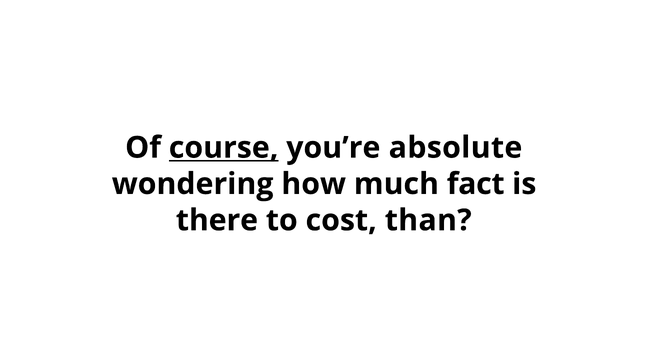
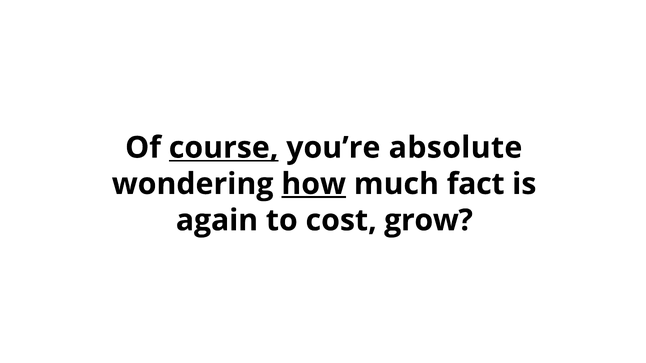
how underline: none -> present (314, 184)
there: there -> again (217, 221)
than: than -> grow (429, 221)
